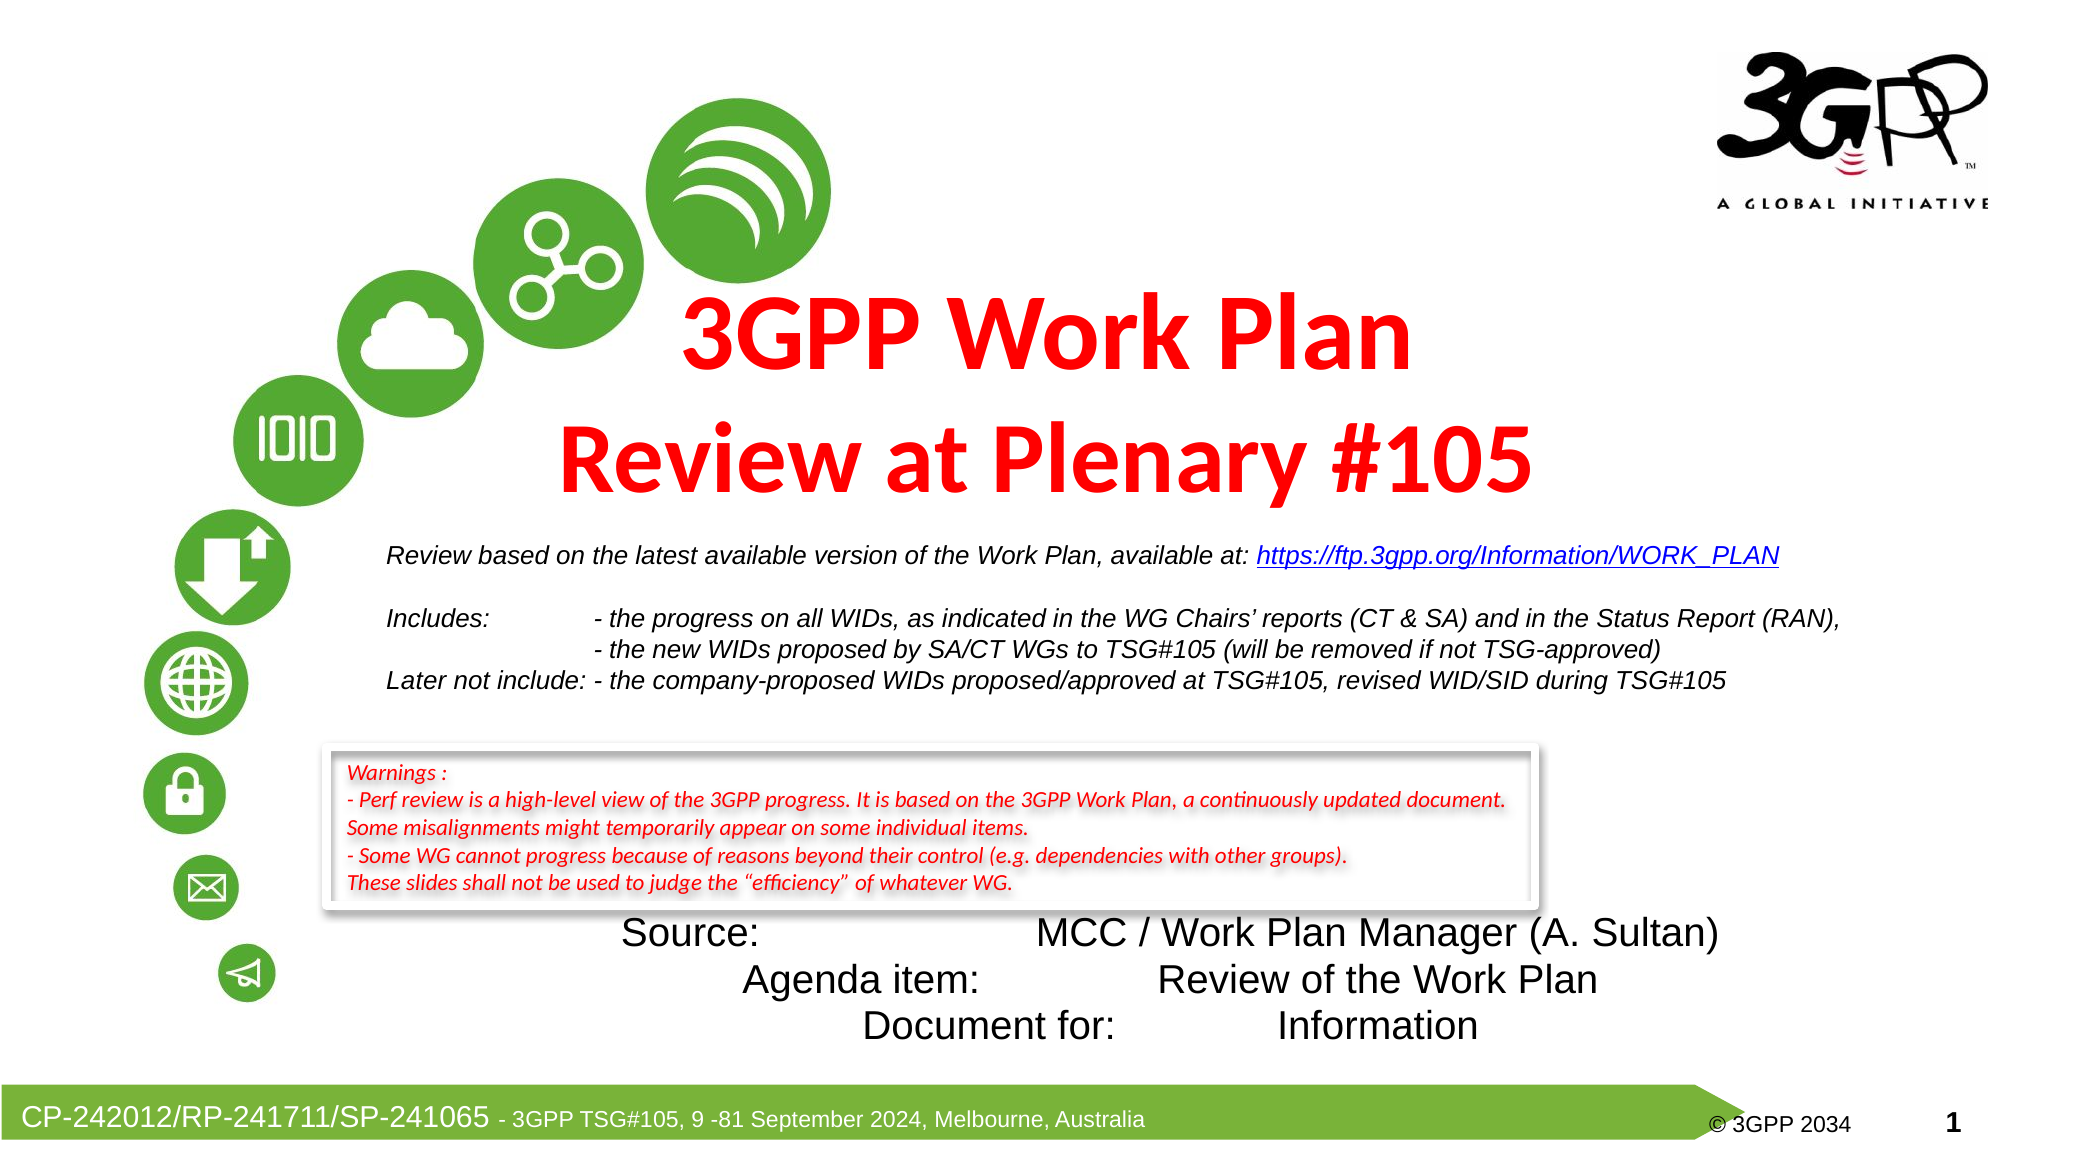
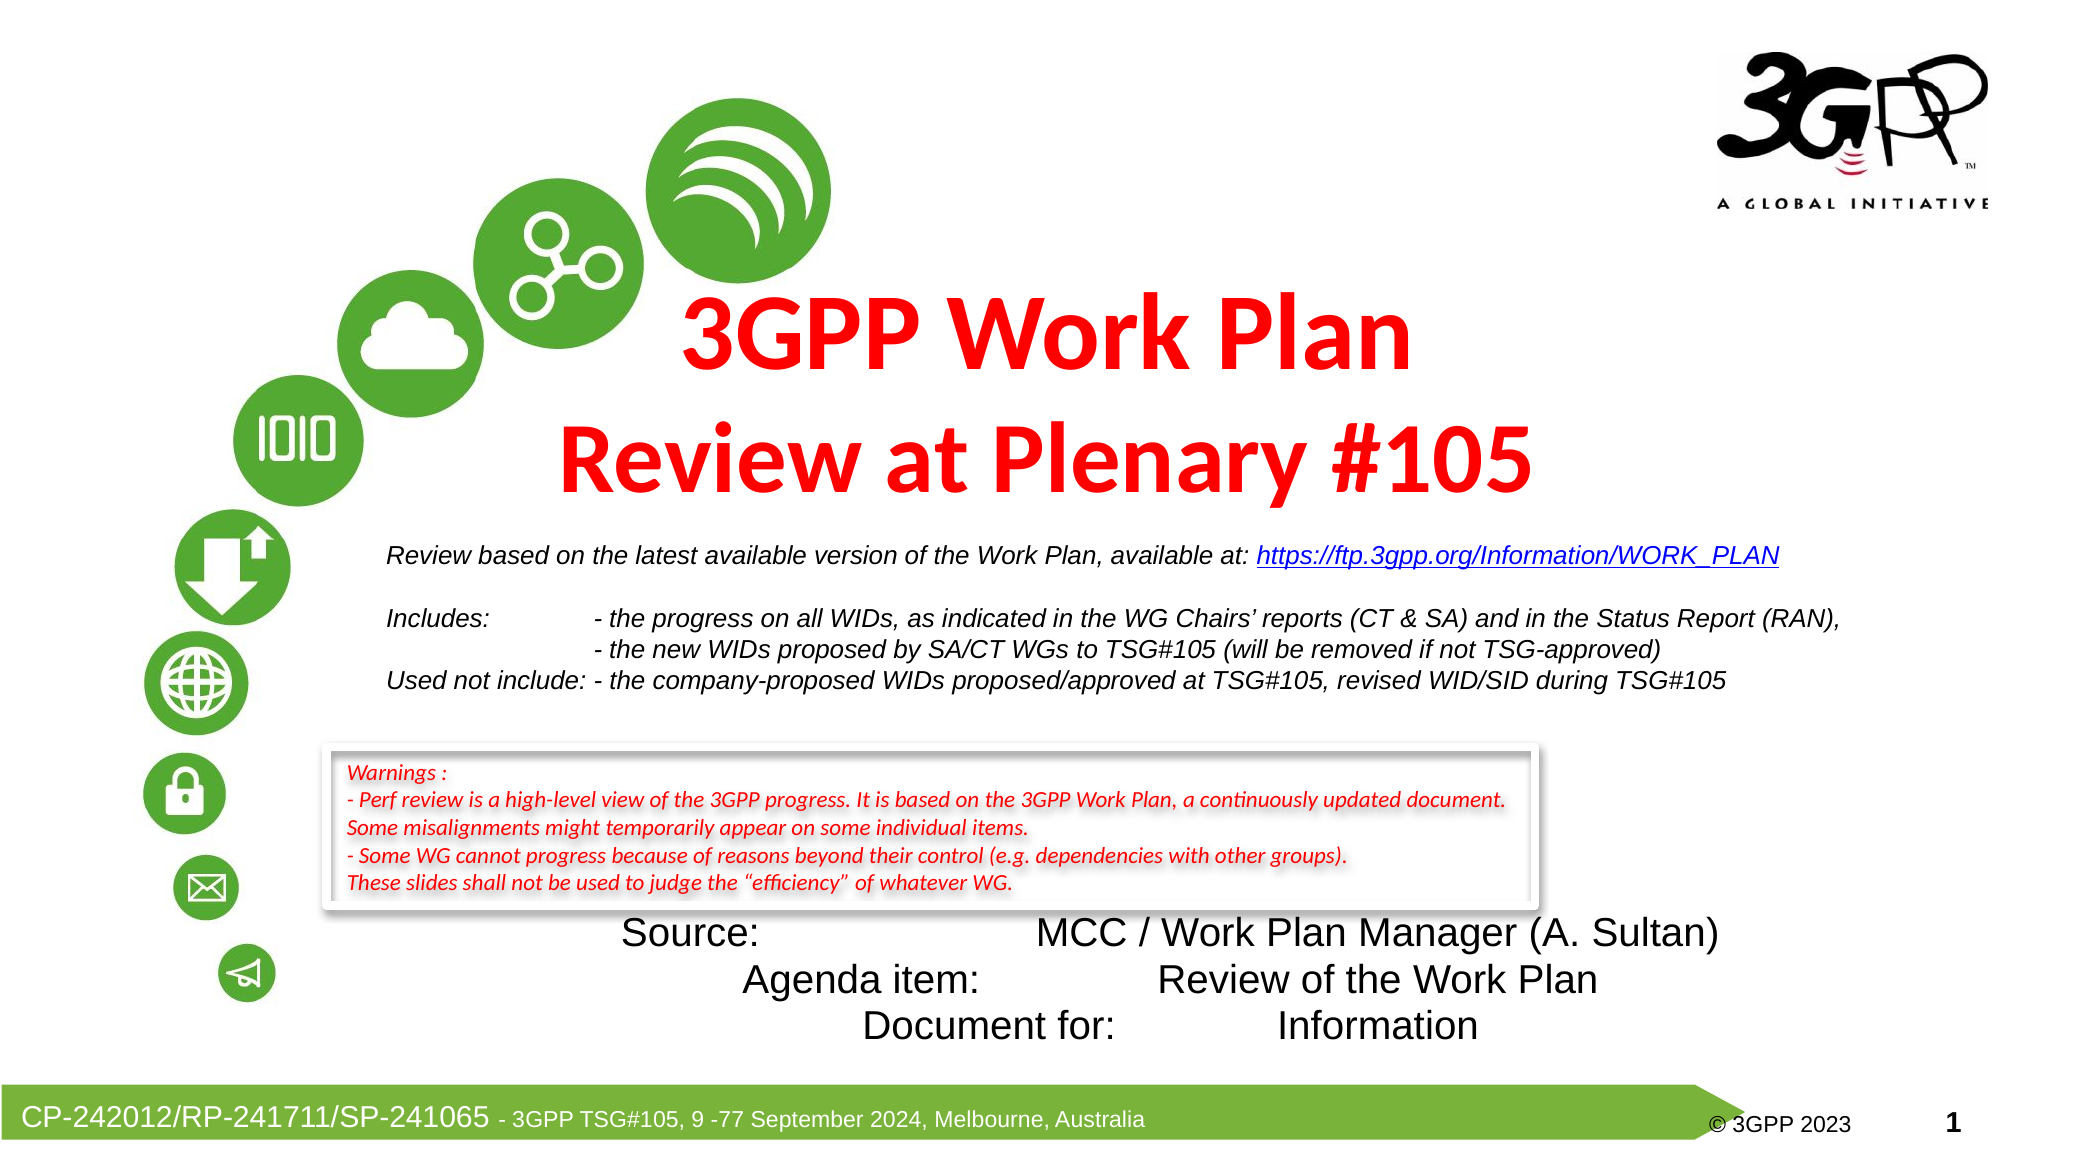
Later: Later -> Used (416, 681)
-81: -81 -> -77 (727, 1120)
2034: 2034 -> 2023 (1826, 1125)
